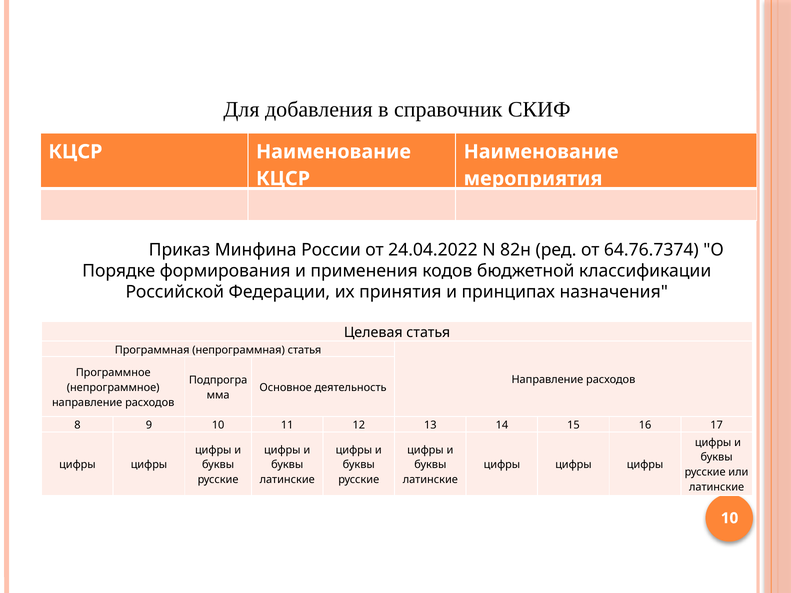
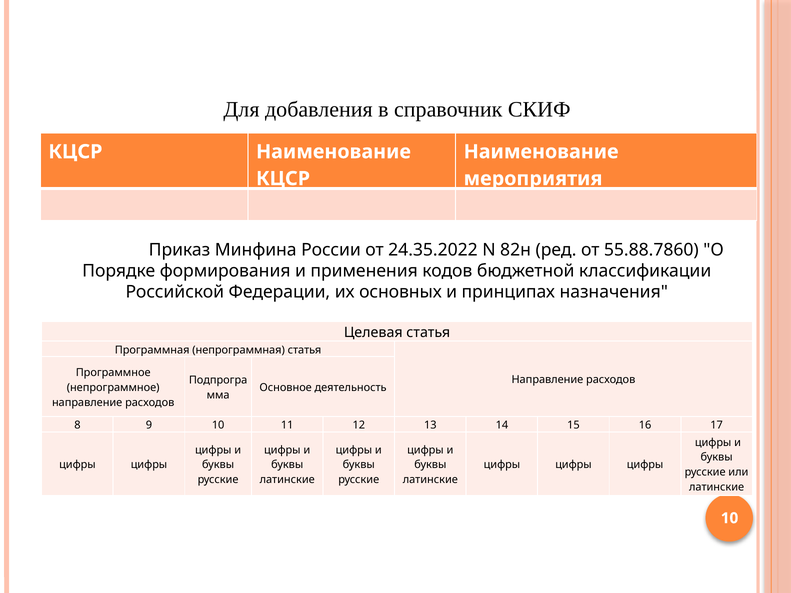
24.04.2022: 24.04.2022 -> 24.35.2022 (433, 250)
64.76.7374: 64.76.7374 -> 55.88.7860 (651, 250)
принятия: принятия -> основных (400, 292)
